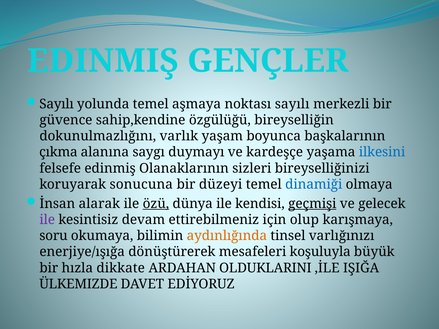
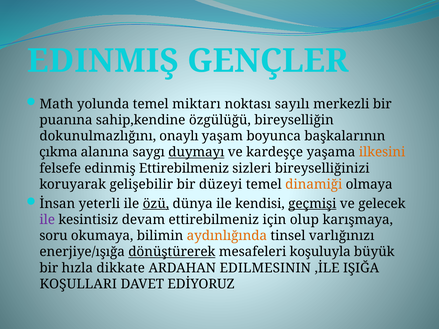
Sayılı: Sayılı -> Math (56, 104)
aşmaya: aşmaya -> miktarı (196, 104)
güvence: güvence -> puanına (66, 120)
varlık: varlık -> onaylı (179, 136)
duymayı underline: none -> present (196, 152)
ilkesini colour: blue -> orange (382, 152)
edinmiş Olanaklarının: Olanaklarının -> Ettirebilmeniz (184, 168)
sonucuna: sonucuna -> gelişebilir (141, 185)
dinamiği colour: blue -> orange (314, 185)
alarak: alarak -> yeterli (99, 204)
dönüştürerek underline: none -> present (172, 252)
OLDUKLARINI: OLDUKLARINI -> EDILMESININ (265, 268)
ÜLKEMIZDE: ÜLKEMIZDE -> KOŞULLARI (78, 284)
